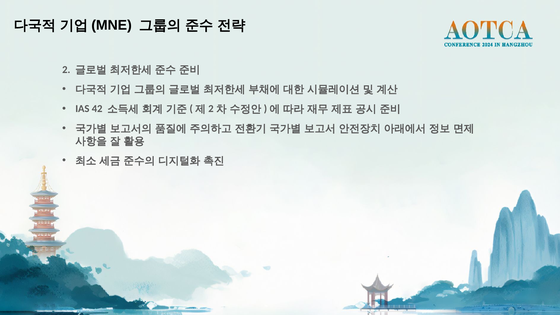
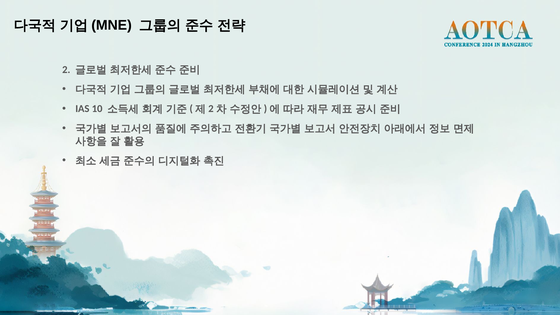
42: 42 -> 10 (97, 109)
